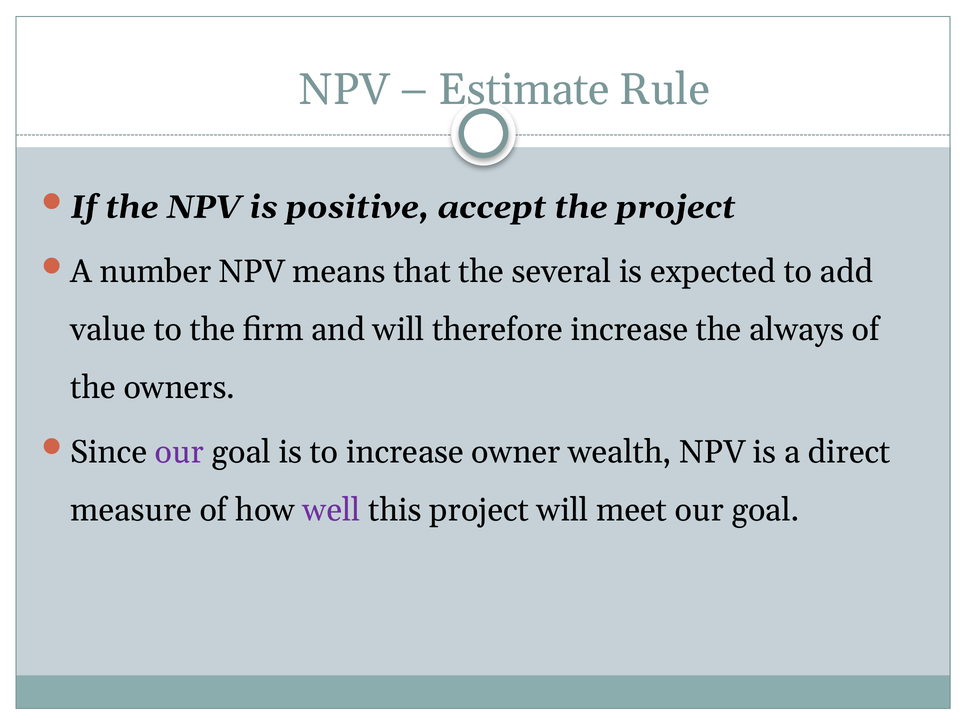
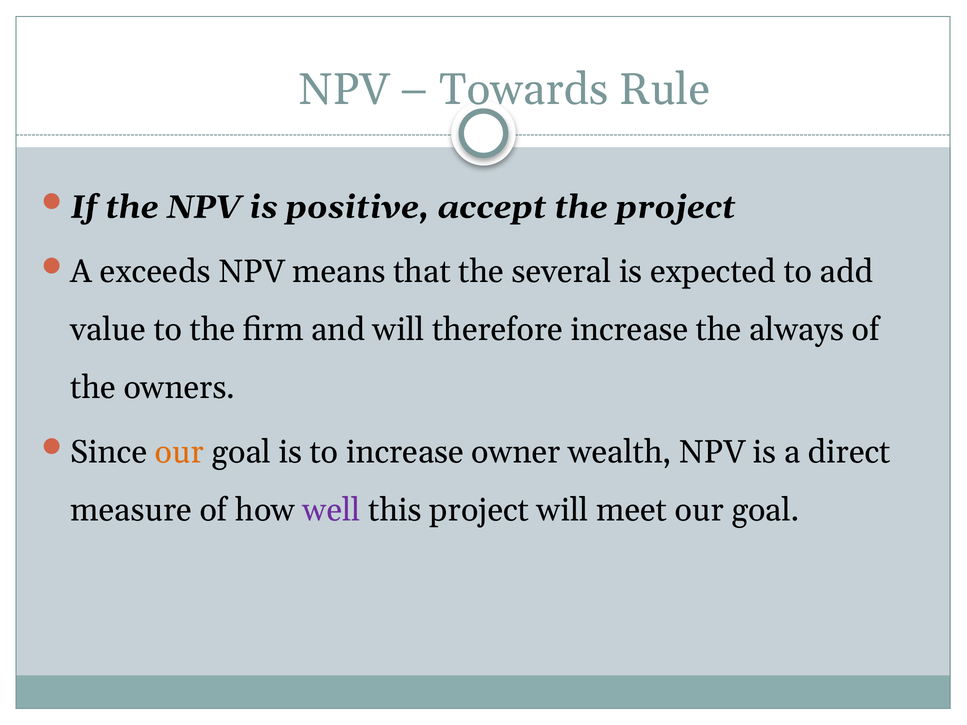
Estimate: Estimate -> Towards (524, 89)
number: number -> exceeds (155, 272)
our colour: purple -> orange (179, 452)
